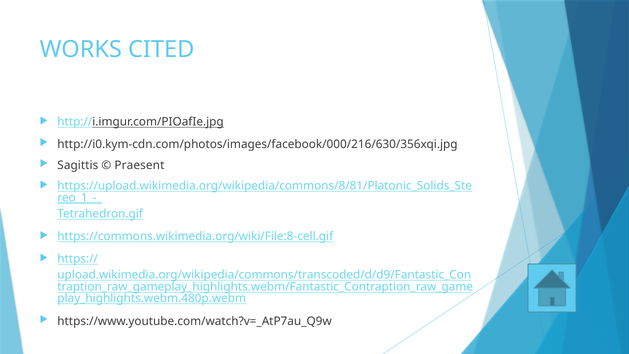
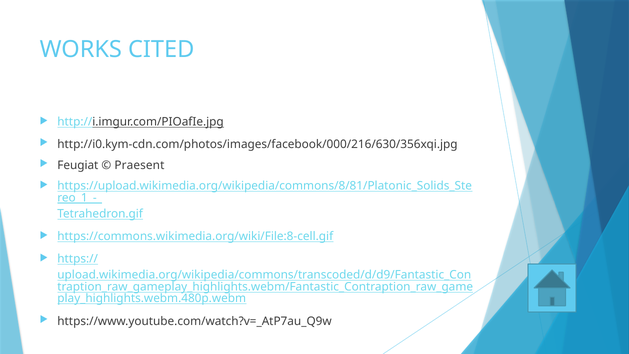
Sagittis: Sagittis -> Feugiat (78, 165)
